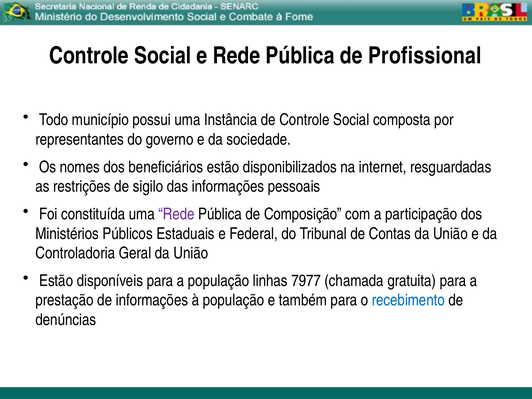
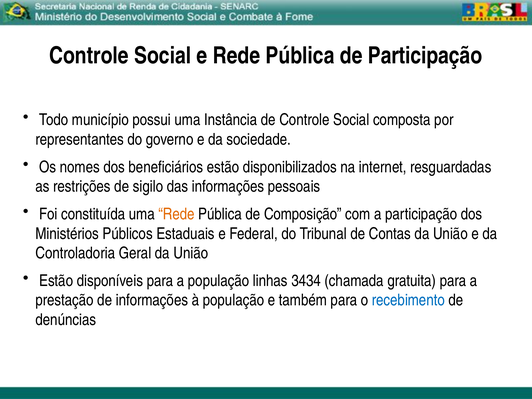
de Profissional: Profissional -> Participação (425, 56)
Rede colour: purple -> orange (177, 214)
7977: 7977 -> 3434 (306, 281)
